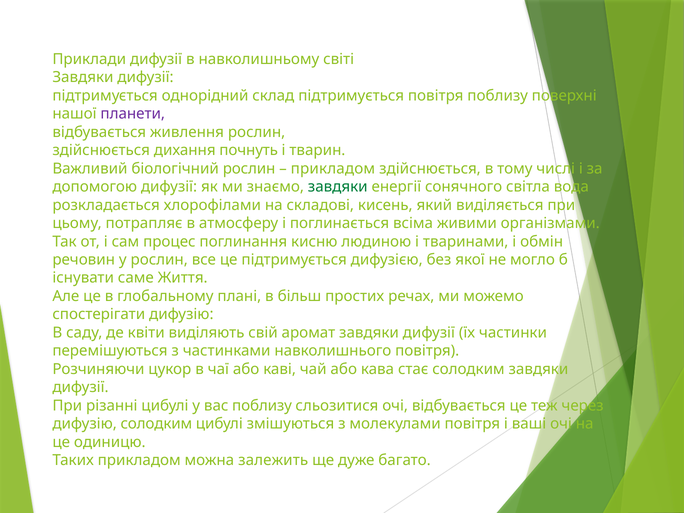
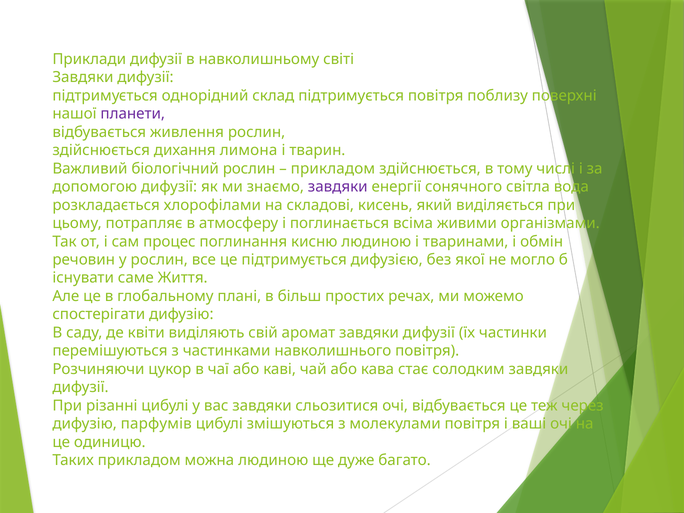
почнуть: почнуть -> лимона (249, 150)
завдяки colour: green -> purple (338, 187)
вас поблизу: поблизу -> завдяки (262, 406)
дифузію солодким: солодким -> парфумів (156, 424)
можна залежить: залежить -> людиною (273, 460)
